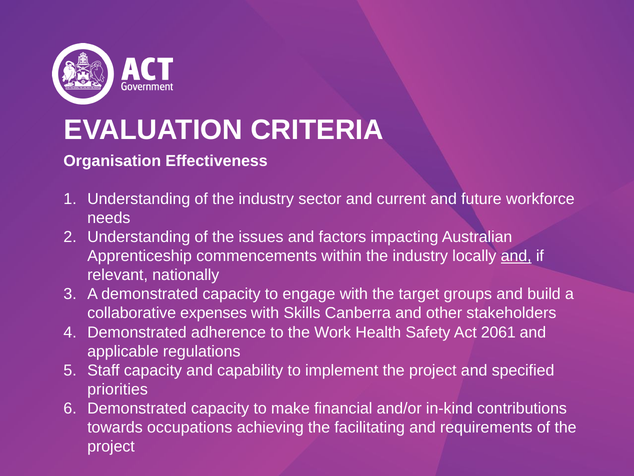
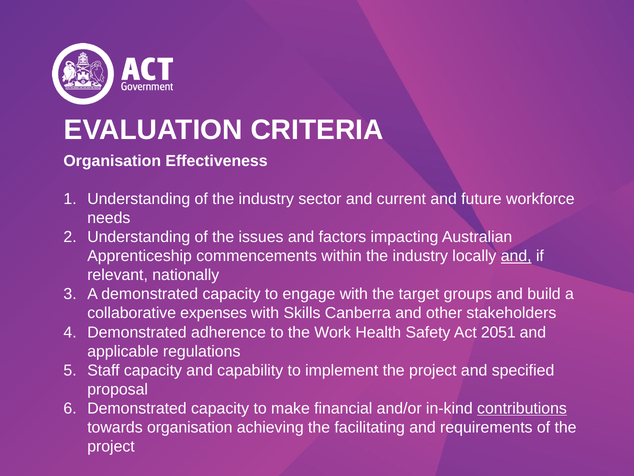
2061: 2061 -> 2051 (498, 332)
priorities: priorities -> proposal (118, 389)
contributions underline: none -> present (522, 408)
towards occupations: occupations -> organisation (190, 427)
